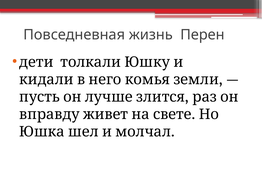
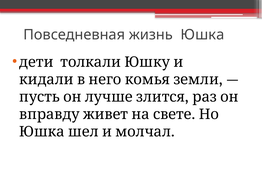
Перен: Перен -> Юшка (202, 35)
